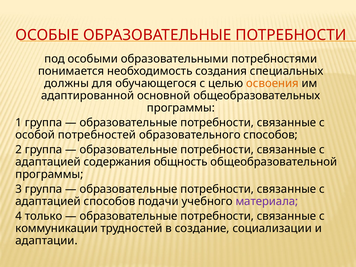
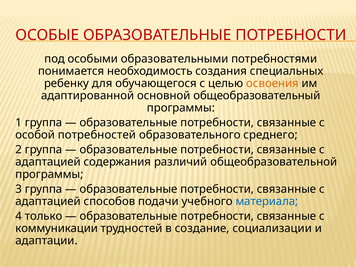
должны: должны -> ребенку (67, 83)
общеобразовательных: общеобразовательных -> общеобразовательный (257, 96)
образовательного способов: способов -> среднего (271, 135)
общность: общность -> различий (181, 162)
материала colour: purple -> blue (267, 201)
